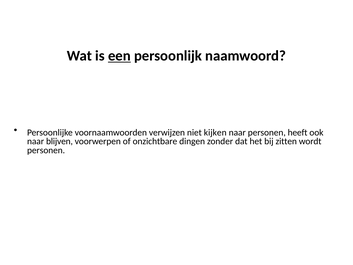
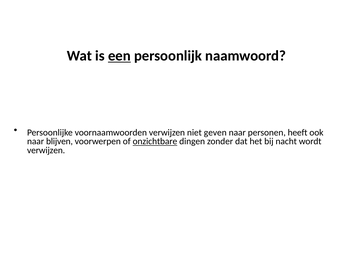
kijken: kijken -> geven (215, 132)
onzichtbare underline: none -> present (155, 141)
zitten: zitten -> nacht (286, 141)
personen: personen -> verwijzen (46, 150)
